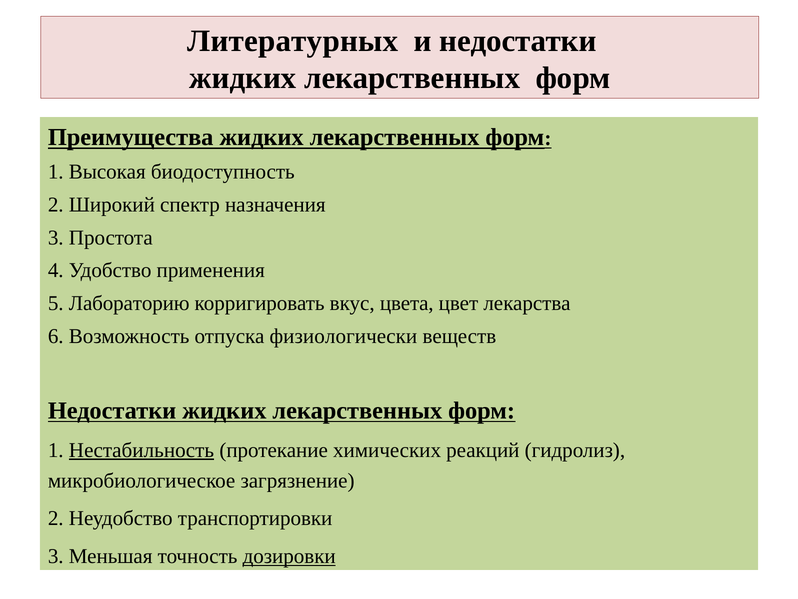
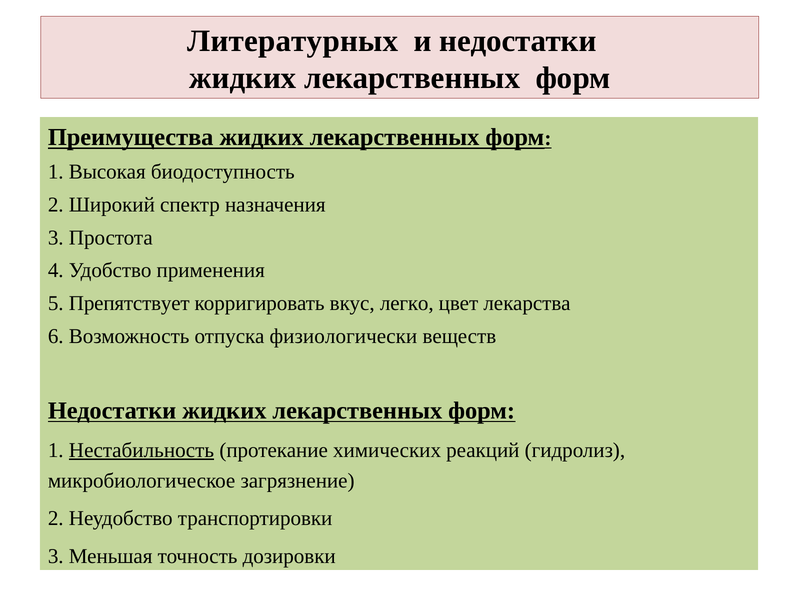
Лабораторию: Лабораторию -> Препятствует (129, 303)
цвета: цвета -> легко (407, 303)
дозировки underline: present -> none (289, 556)
